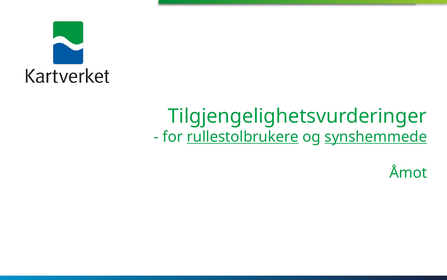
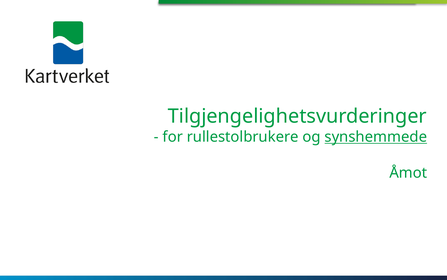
rullestolbrukere underline: present -> none (243, 137)
